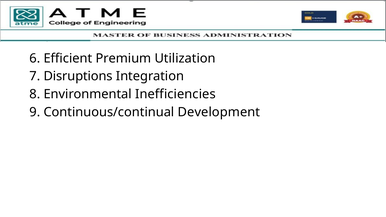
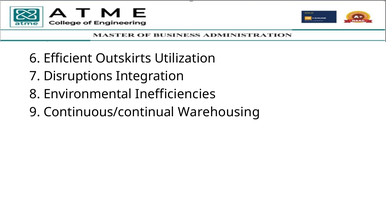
Premium: Premium -> Outskirts (123, 58)
Development: Development -> Warehousing (219, 112)
